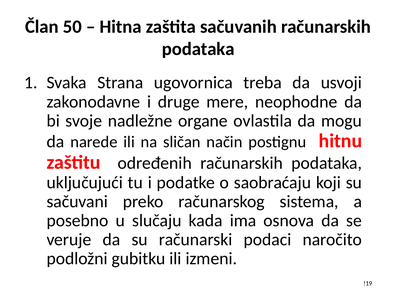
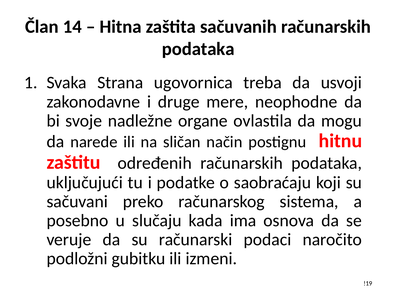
50: 50 -> 14 (72, 27)
